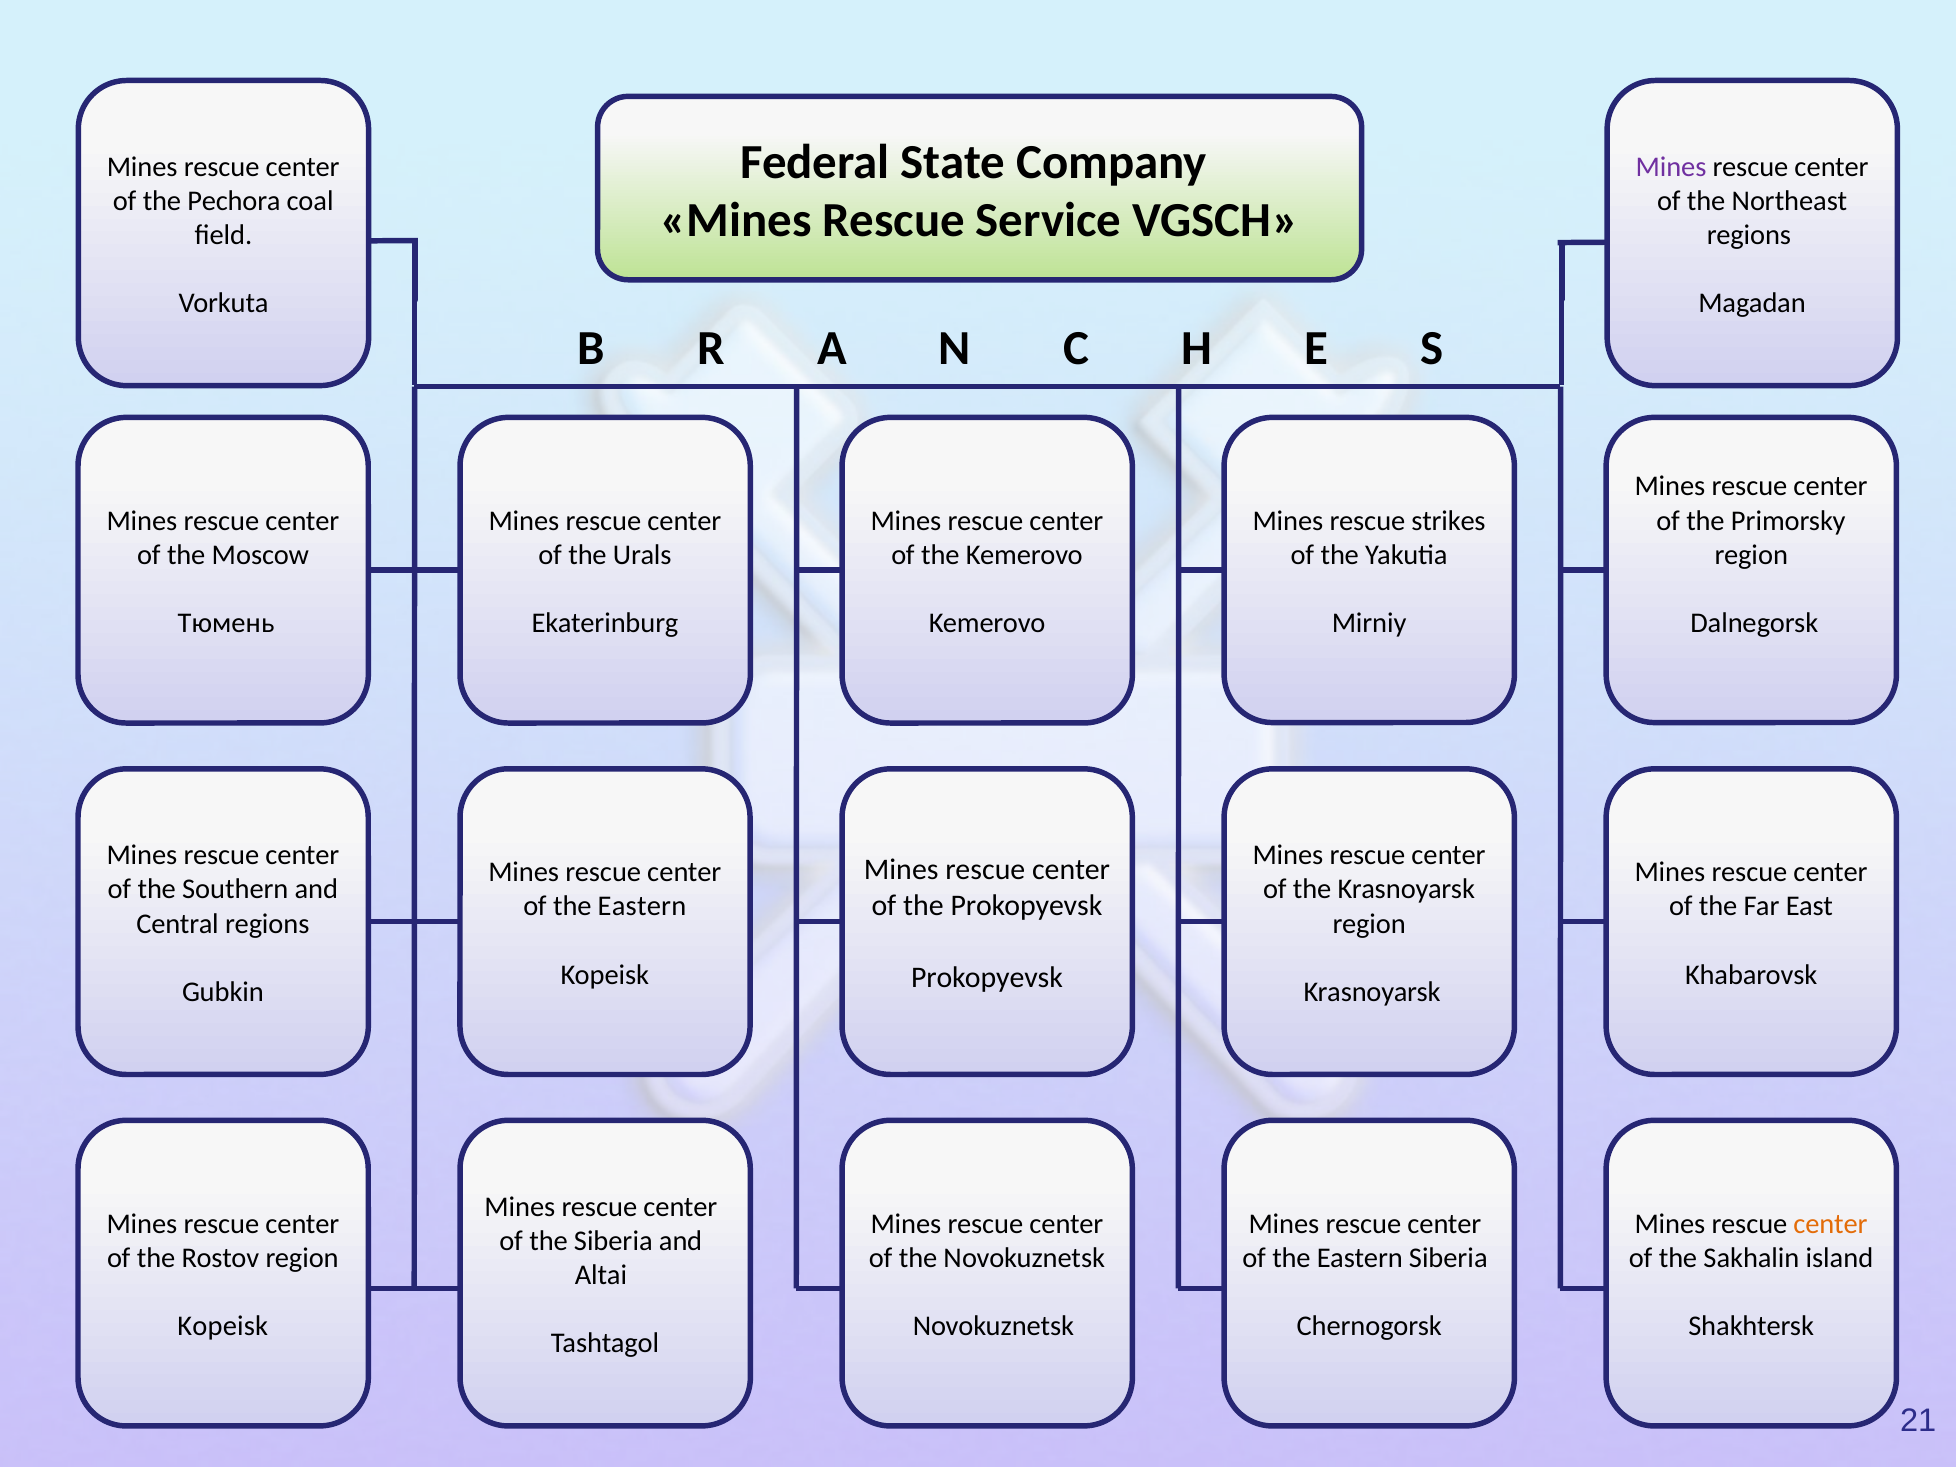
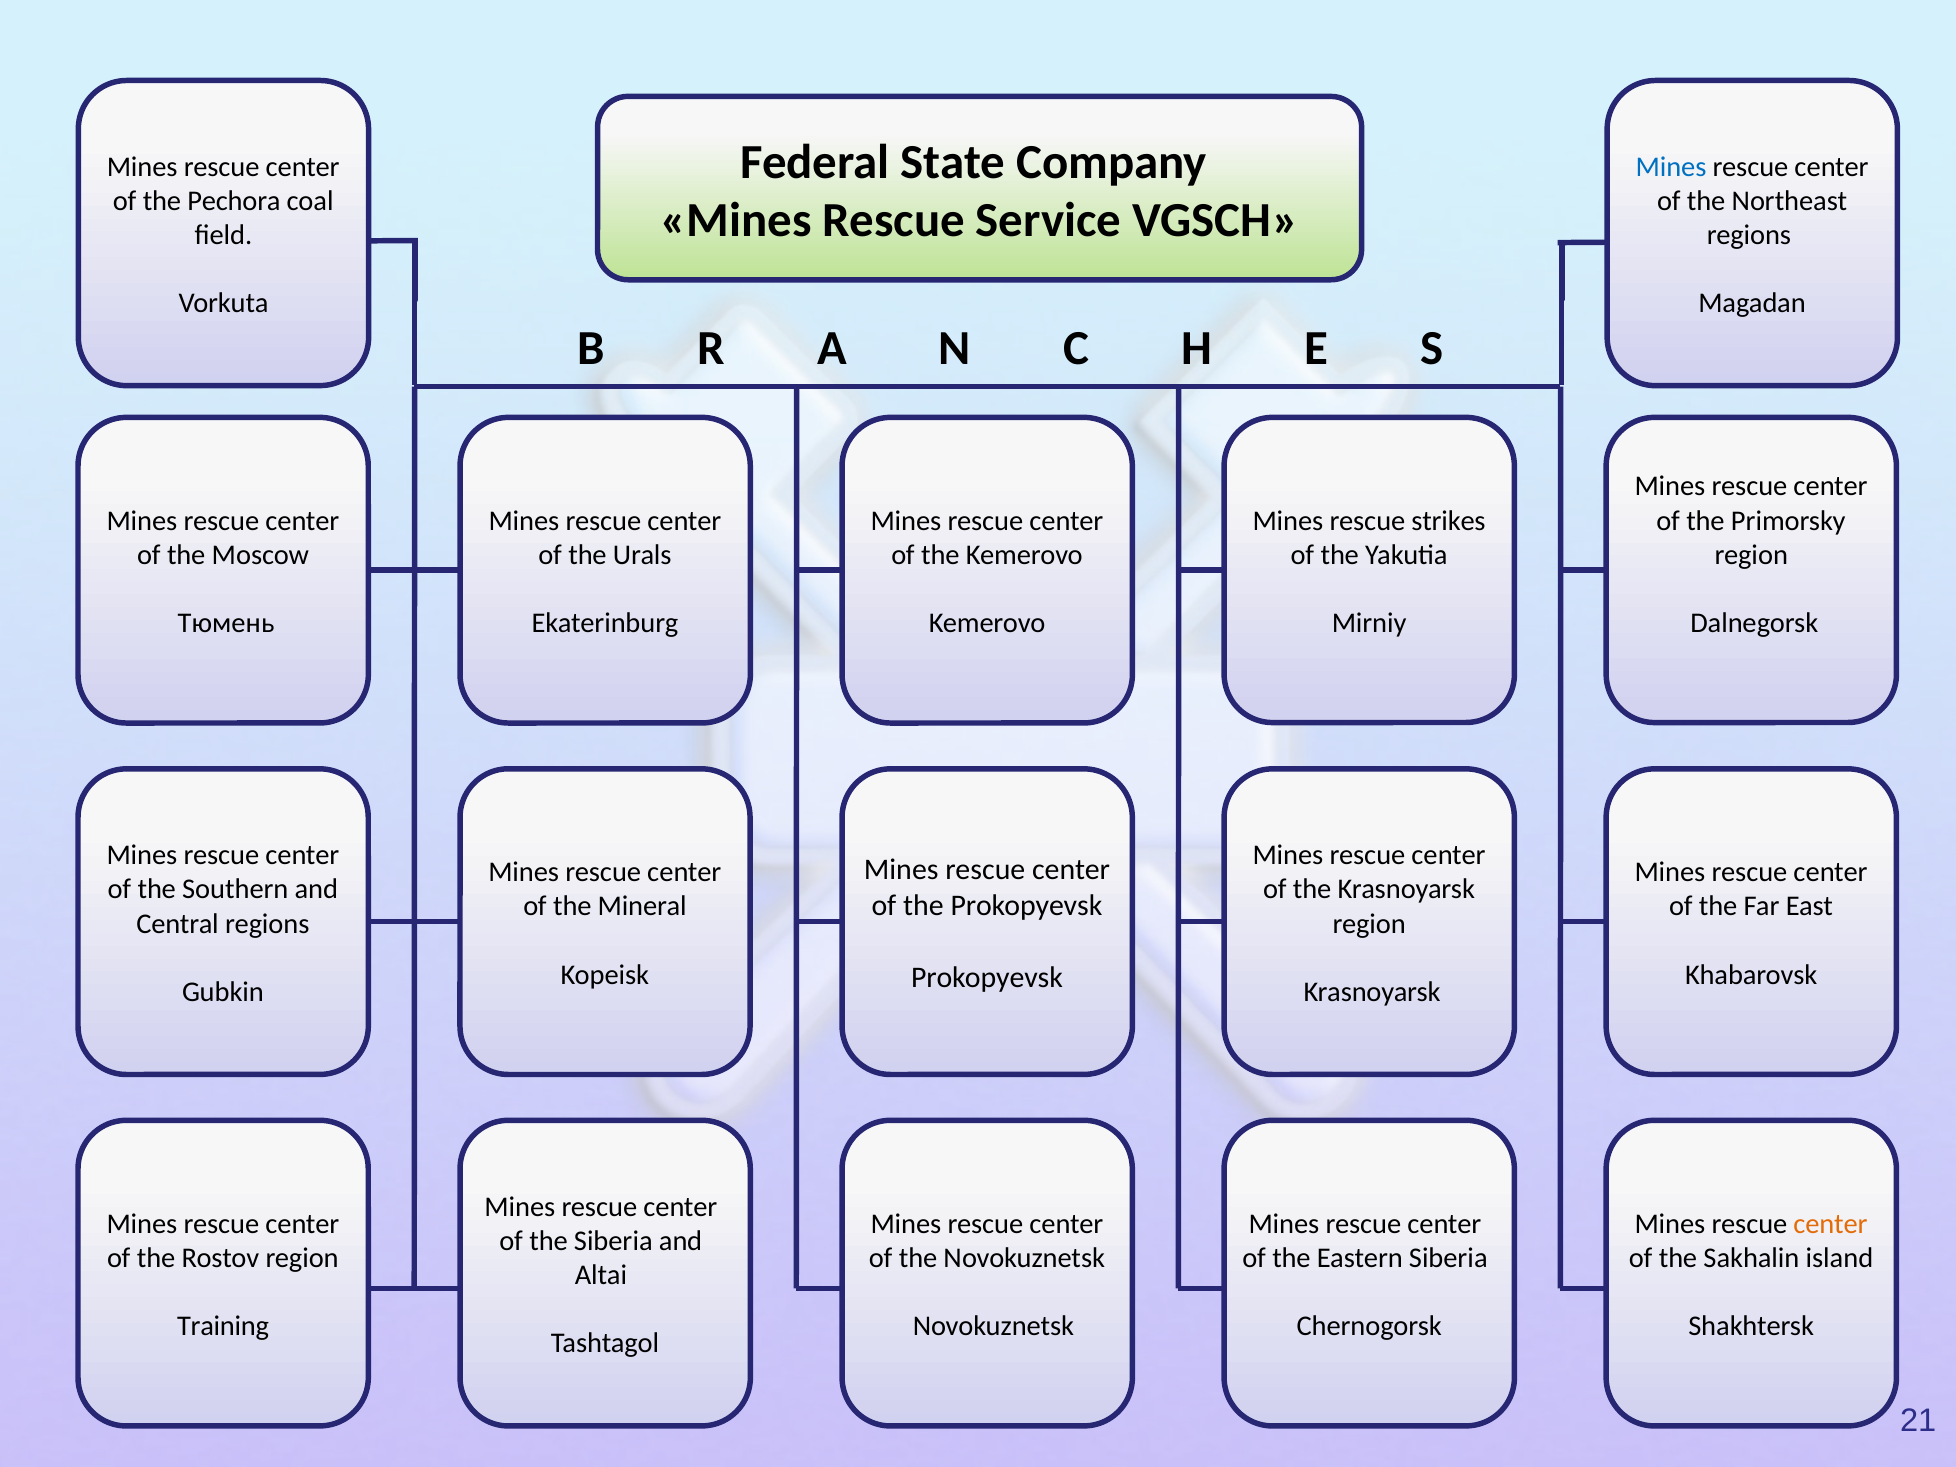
Mines colour: purple -> blue (1671, 167)
Eastern: Eastern -> Mineral (642, 907)
Kopeisk: Kopeisk -> Training (223, 1326)
